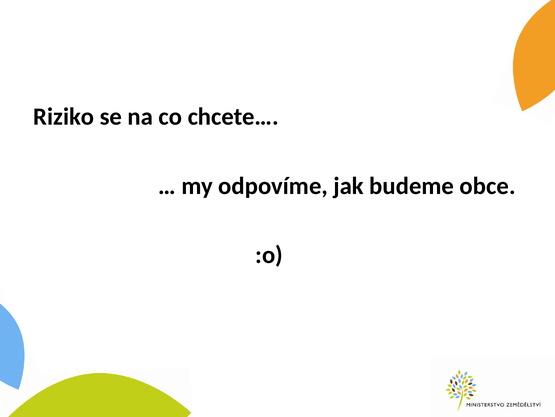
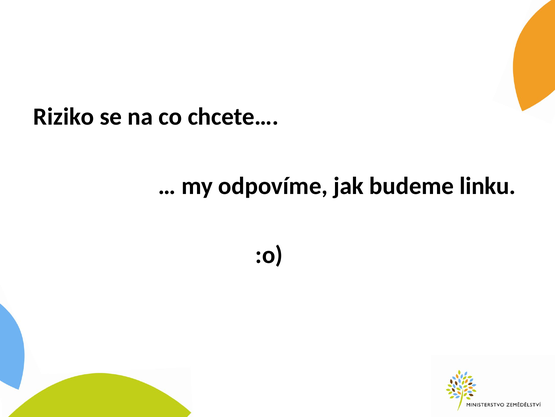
obce: obce -> linku (488, 186)
